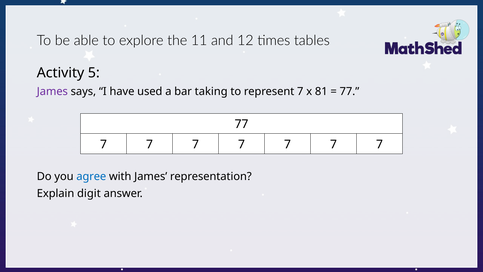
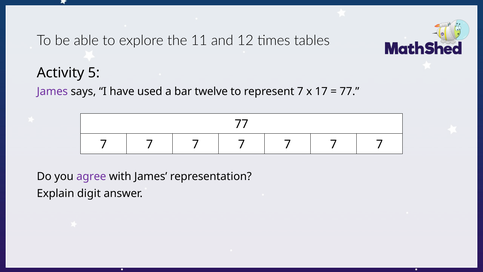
taking: taking -> twelve (211, 91)
81: 81 -> 17 (321, 91)
agree colour: blue -> purple (91, 176)
